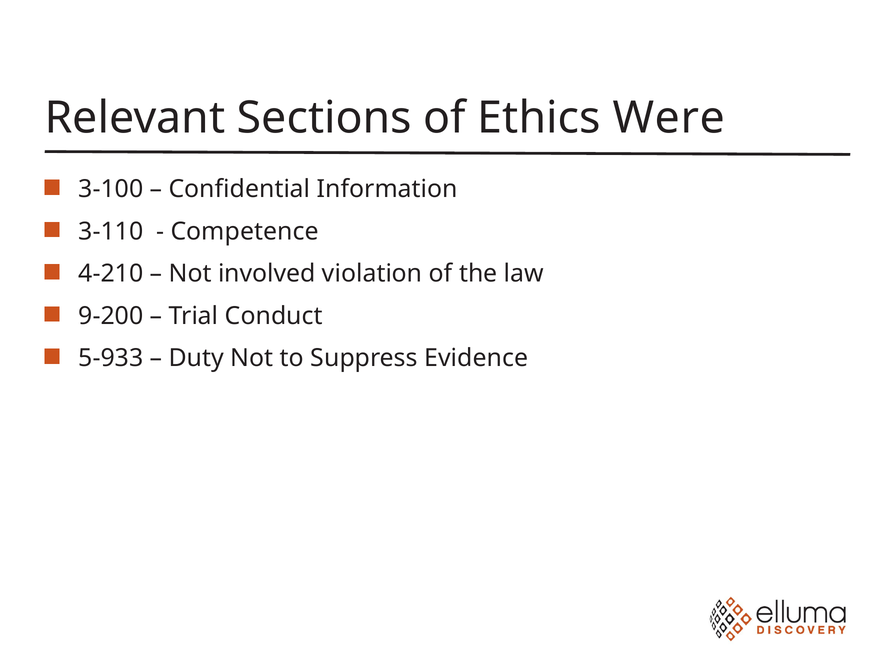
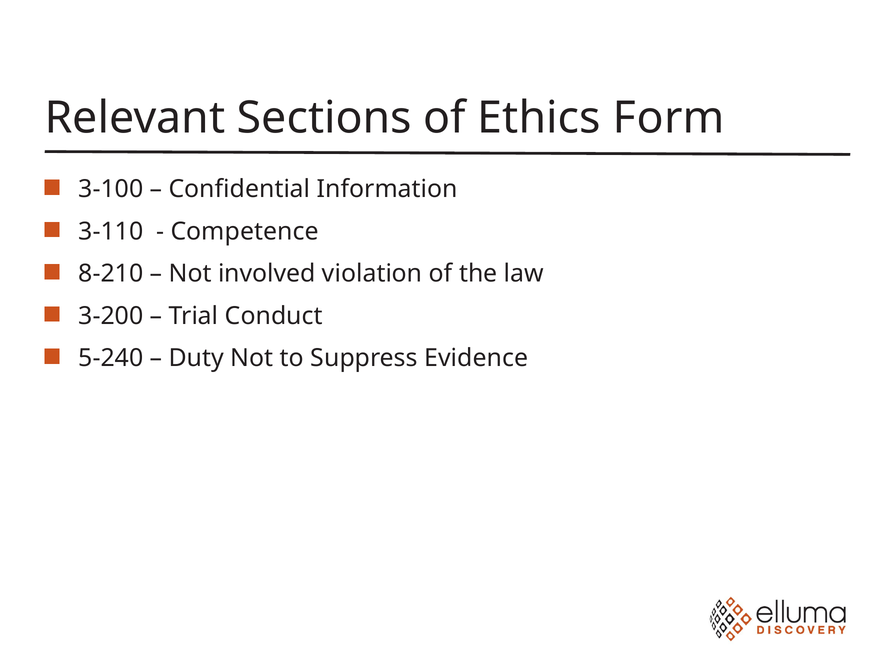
Were: Were -> Form (669, 118)
4-210: 4-210 -> 8-210 (111, 274)
9-200: 9-200 -> 3-200 (111, 316)
5-933: 5-933 -> 5-240 (111, 358)
